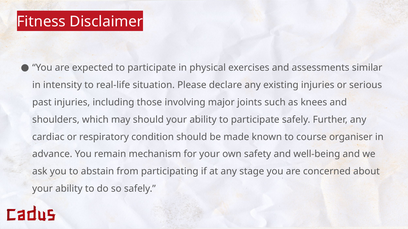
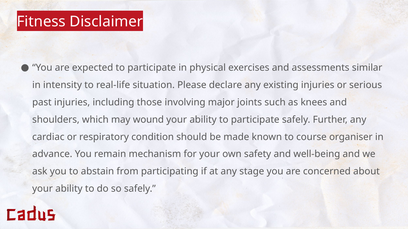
may should: should -> wound (148, 120)
